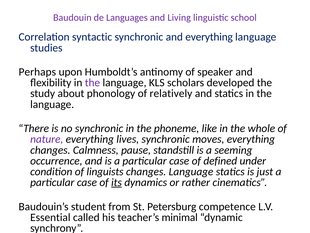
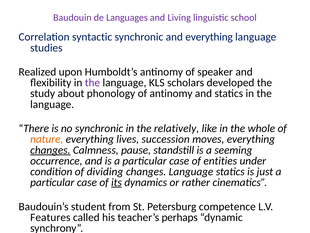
Perhaps: Perhaps -> Realized (37, 72)
of relatively: relatively -> antinomy (171, 93)
phoneme: phoneme -> relatively (177, 128)
nature colour: purple -> orange (47, 139)
lives synchronic: synchronic -> succession (166, 139)
changes underline: none -> present (50, 150)
defined: defined -> entities (220, 160)
linguists: linguists -> dividing (105, 171)
Essential: Essential -> Features (50, 217)
minimal: minimal -> perhaps (180, 217)
